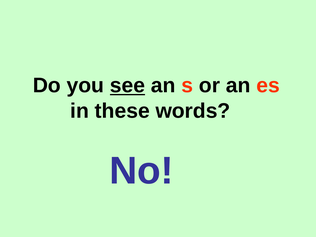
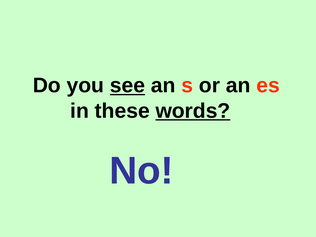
words underline: none -> present (193, 111)
